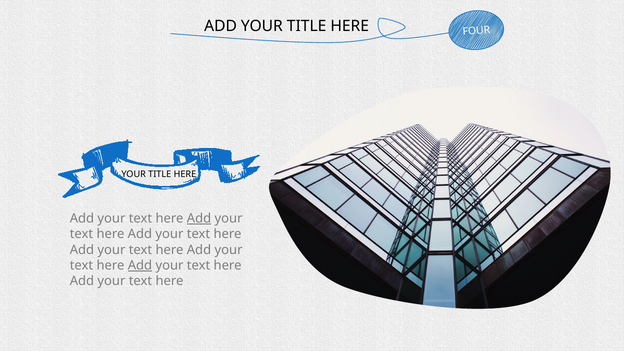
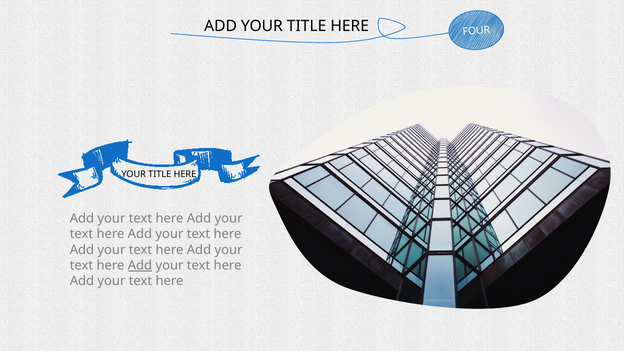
Add underline: present -> none (199, 219)
